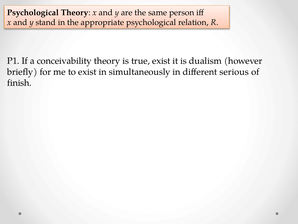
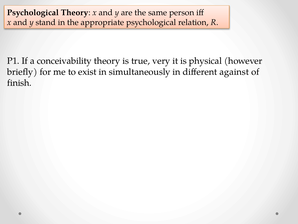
true exist: exist -> very (161, 61)
dualism: dualism -> physical (205, 61)
serious: serious -> against (234, 72)
